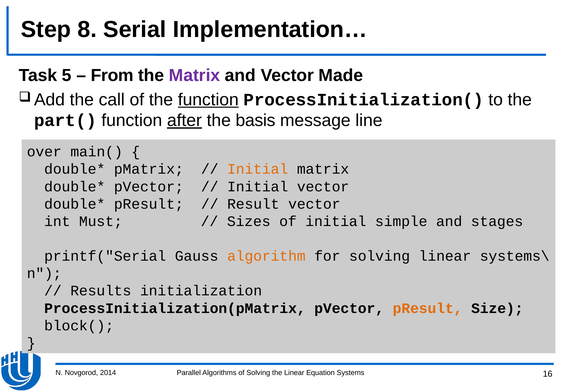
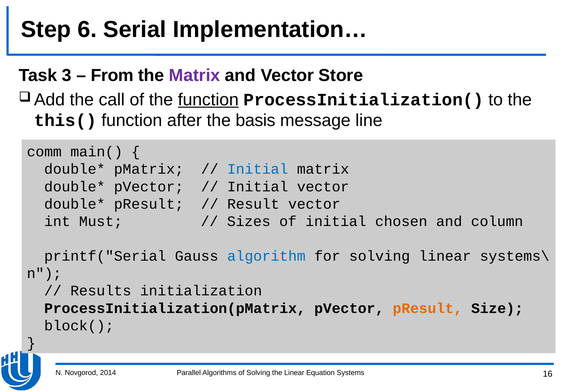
8: 8 -> 6 (87, 29)
5: 5 -> 3 (67, 75)
Made: Made -> Store (341, 75)
part(: part( -> this( (65, 121)
after underline: present -> none (184, 121)
over: over -> comm (44, 152)
Initial colour: orange -> blue (258, 169)
simple: simple -> chosen (401, 221)
stages: stages -> column (497, 221)
algorithm colour: orange -> blue (266, 256)
